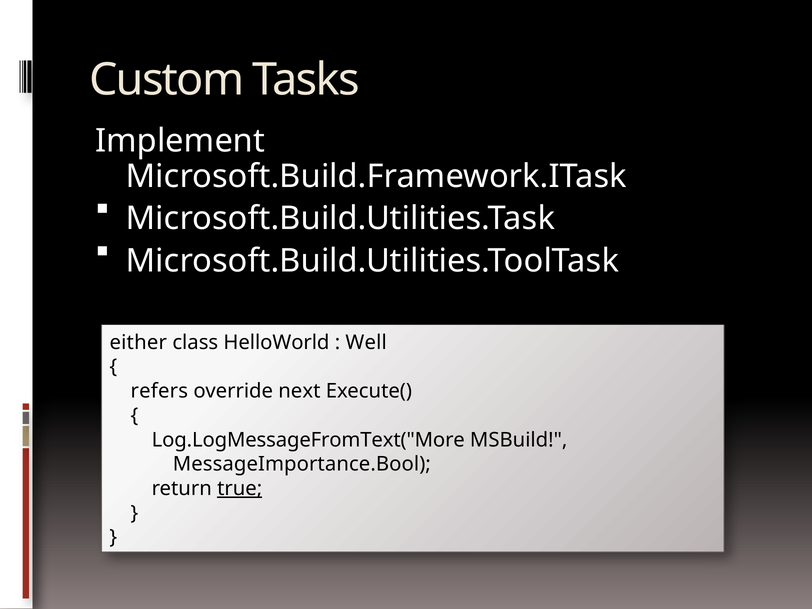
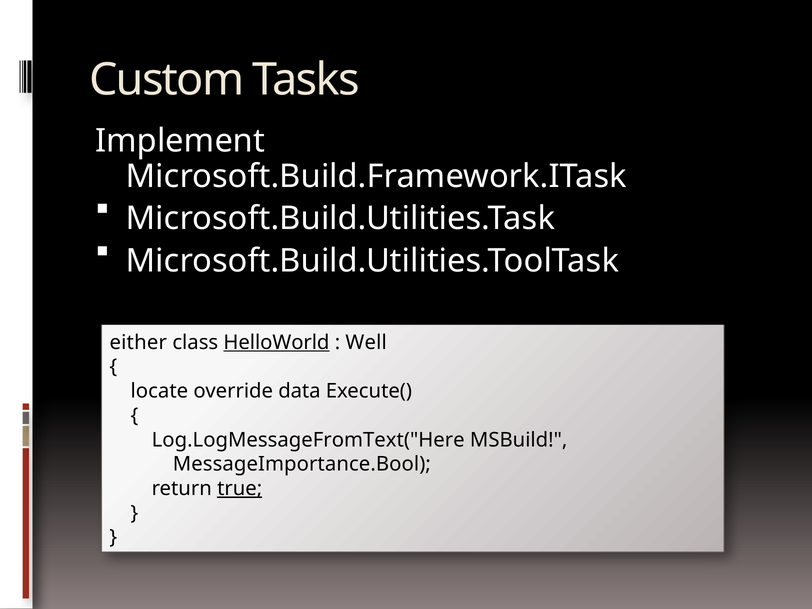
HelloWorld underline: none -> present (276, 342)
refers: refers -> locate (159, 391)
next: next -> data (299, 391)
Log.LogMessageFromText("More: Log.LogMessageFromText("More -> Log.LogMessageFromText("Here (308, 440)
